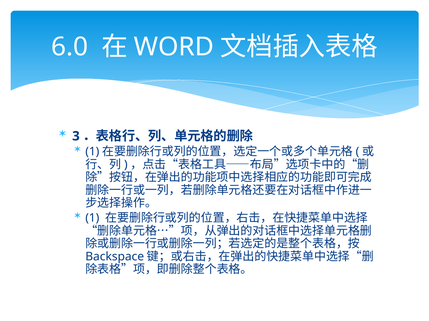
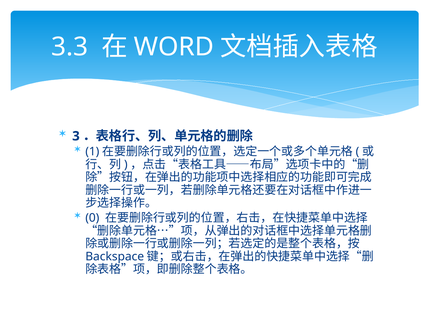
6.0: 6.0 -> 3.3 (70, 47)
1: 1 -> 0 (92, 218)
